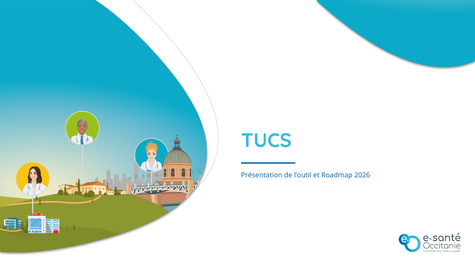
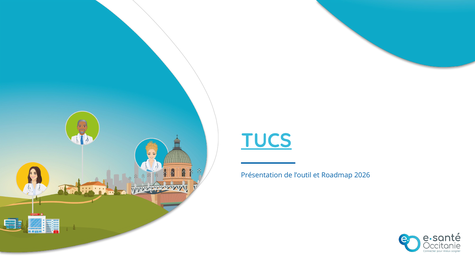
TUCS underline: none -> present (266, 141)
